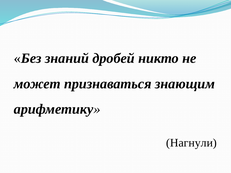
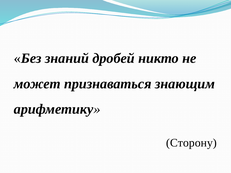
Нагнули: Нагнули -> Сторону (191, 143)
